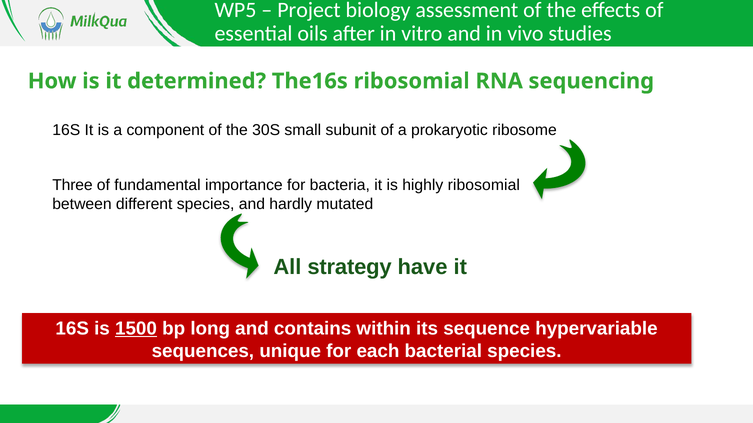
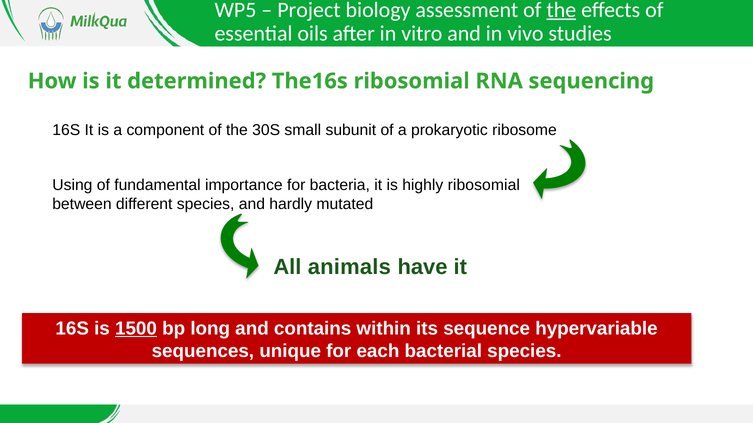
the underline: none -> present (561, 10)
Three: Three -> Using (72, 185)
strategy: strategy -> animals (349, 267)
